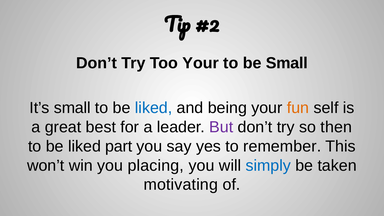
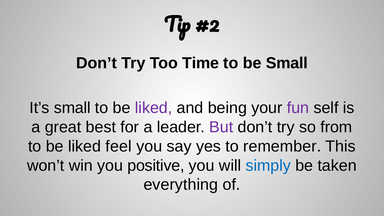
Too Your: Your -> Time (201, 63)
liked colour: blue -> purple (154, 108)
fun colour: orange -> purple (298, 108)
then: then -> from (336, 127)
part: part -> feel (119, 146)
placing: placing -> positive (156, 166)
motivating: motivating -> everything (181, 185)
